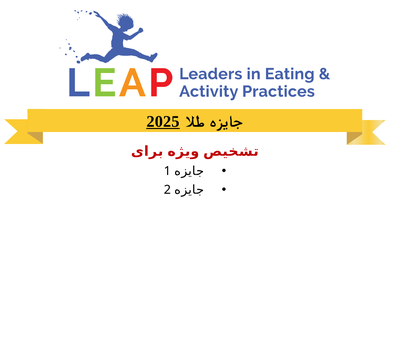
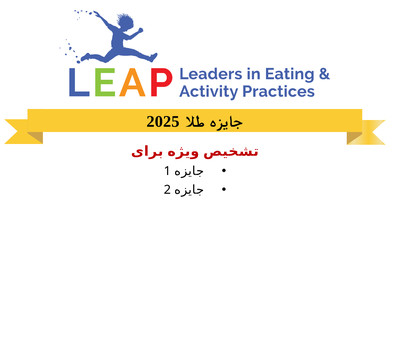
2025 underline: present -> none (163, 122)
